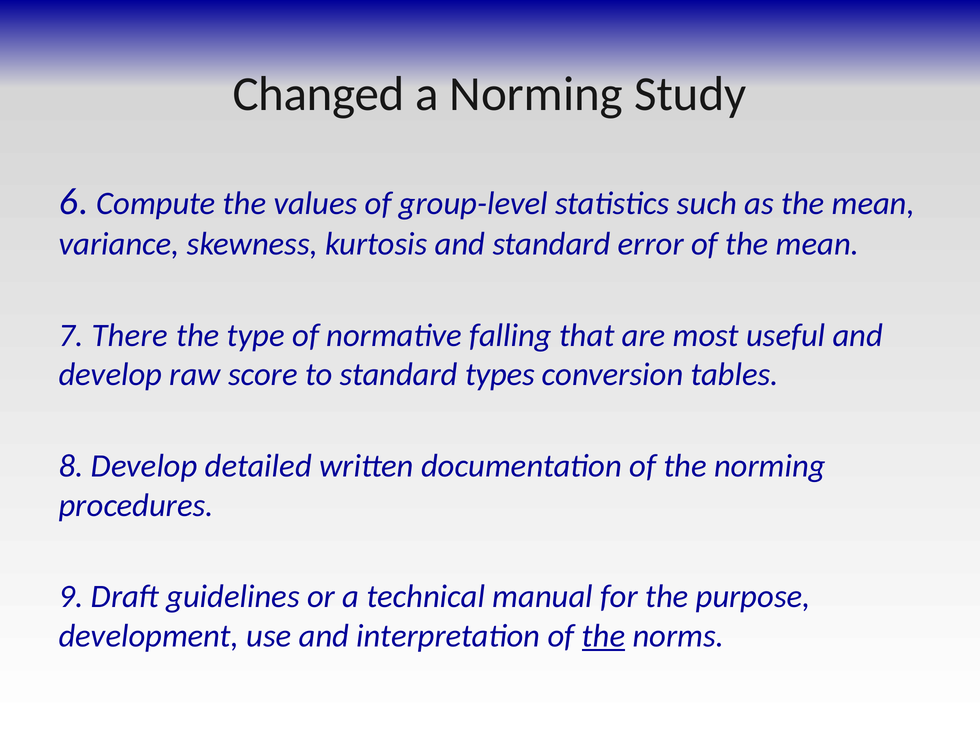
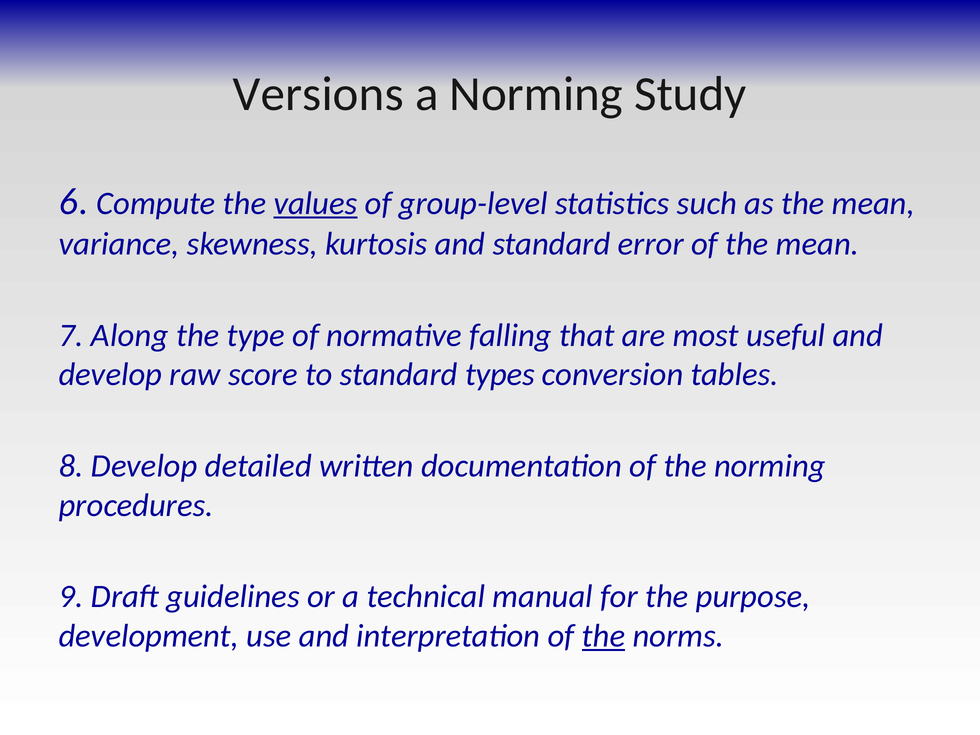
Changed: Changed -> Versions (318, 94)
values underline: none -> present (316, 204)
There: There -> Along (130, 335)
